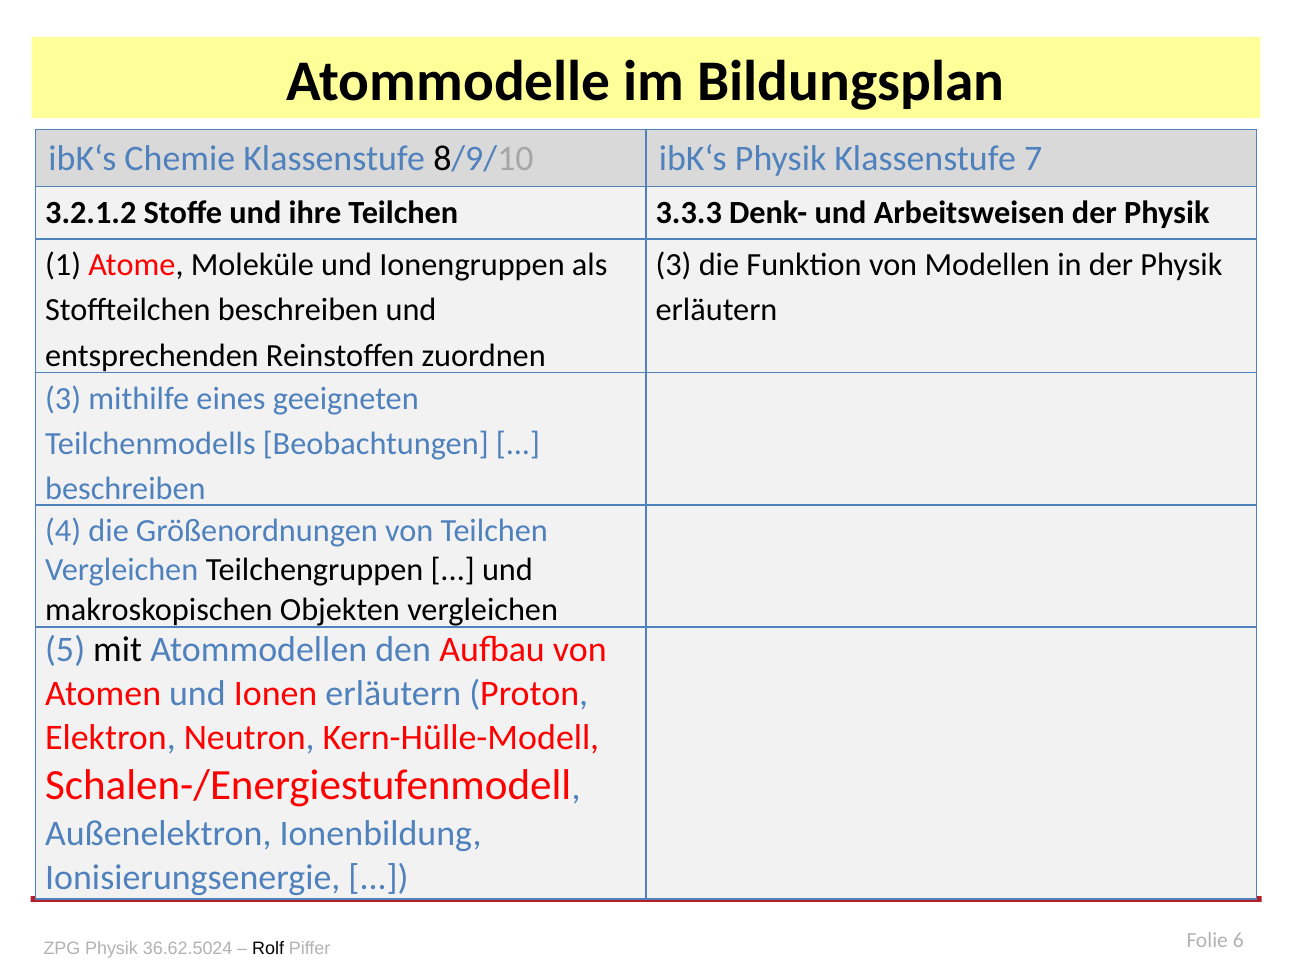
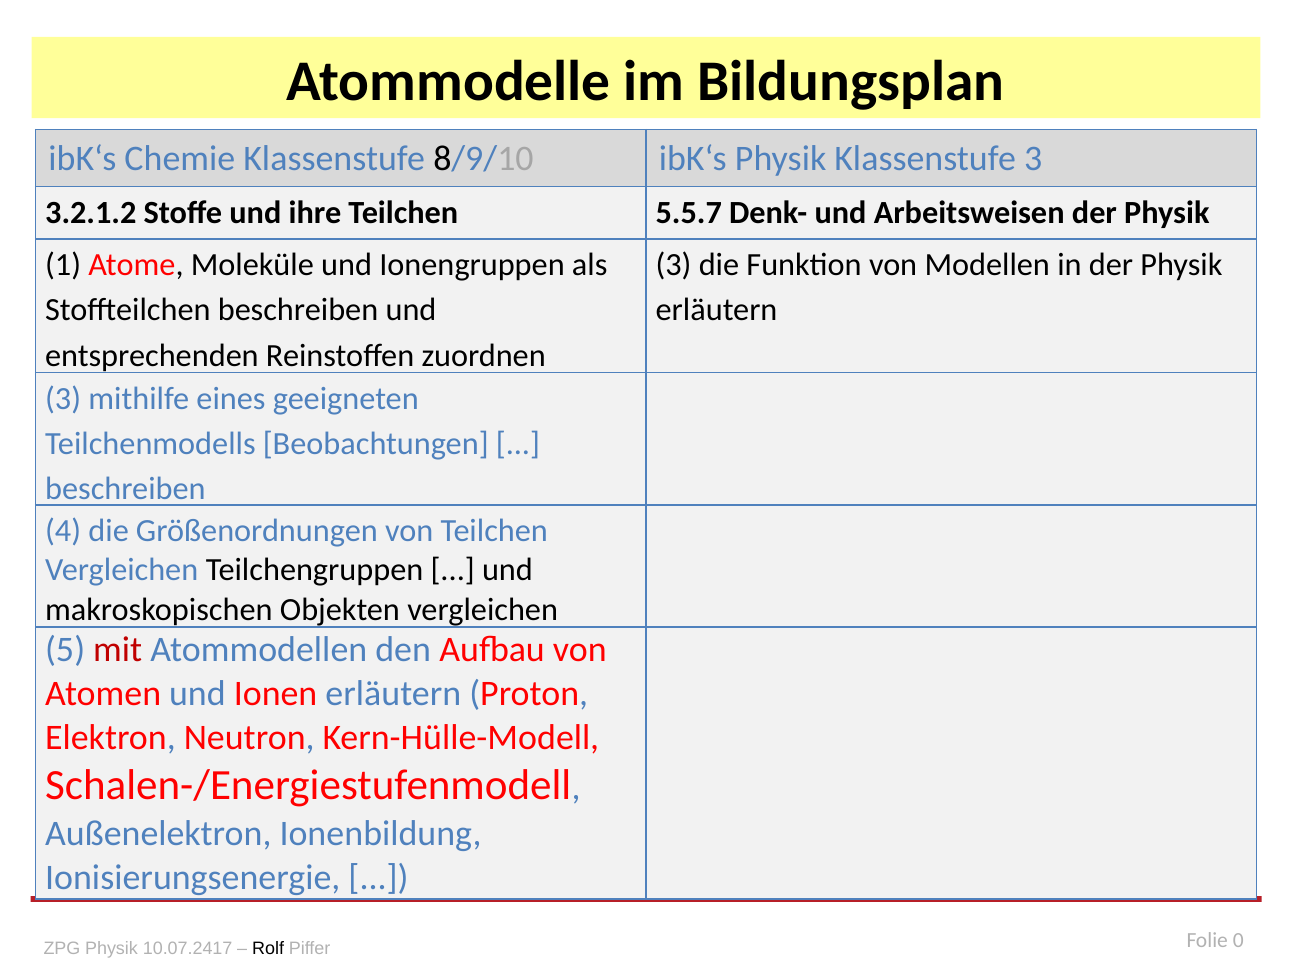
Klassenstufe 7: 7 -> 3 (1033, 158)
3.3.3: 3.3.3 -> 5.5.7 (689, 213)
mit colour: black -> red (118, 649)
36.62.5024: 36.62.5024 -> 10.07.2417 (188, 948)
6: 6 -> 0 (1238, 941)
